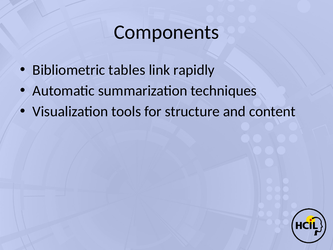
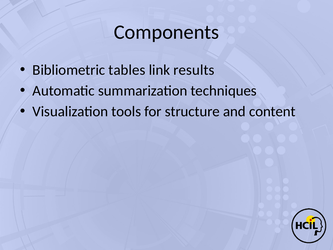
rapidly: rapidly -> results (194, 70)
